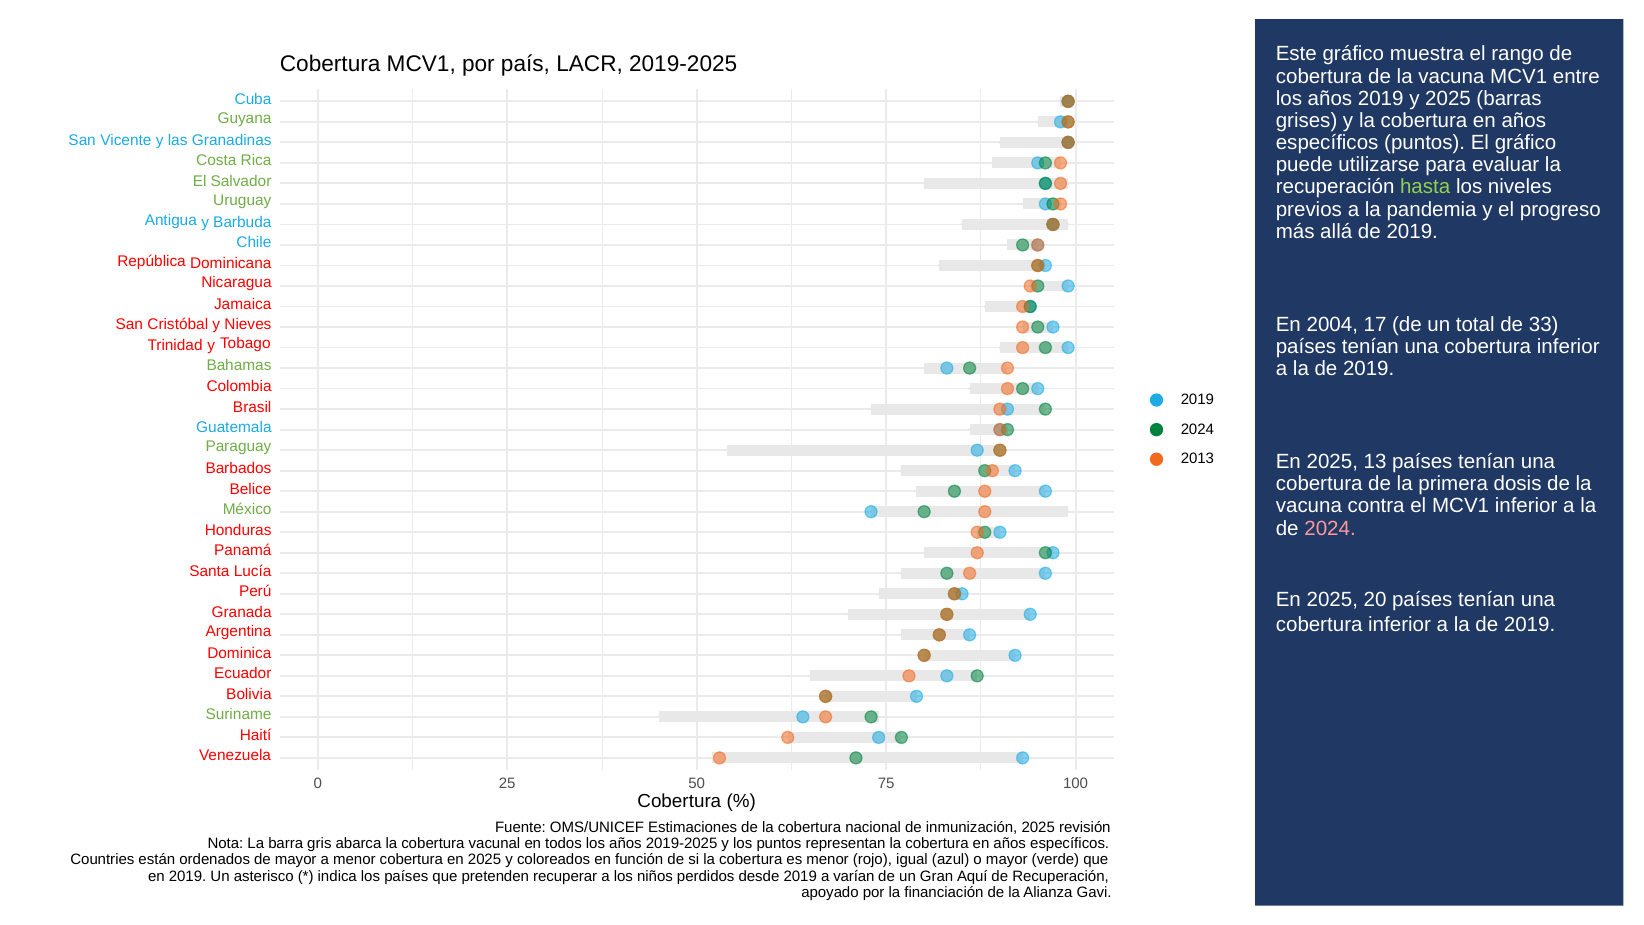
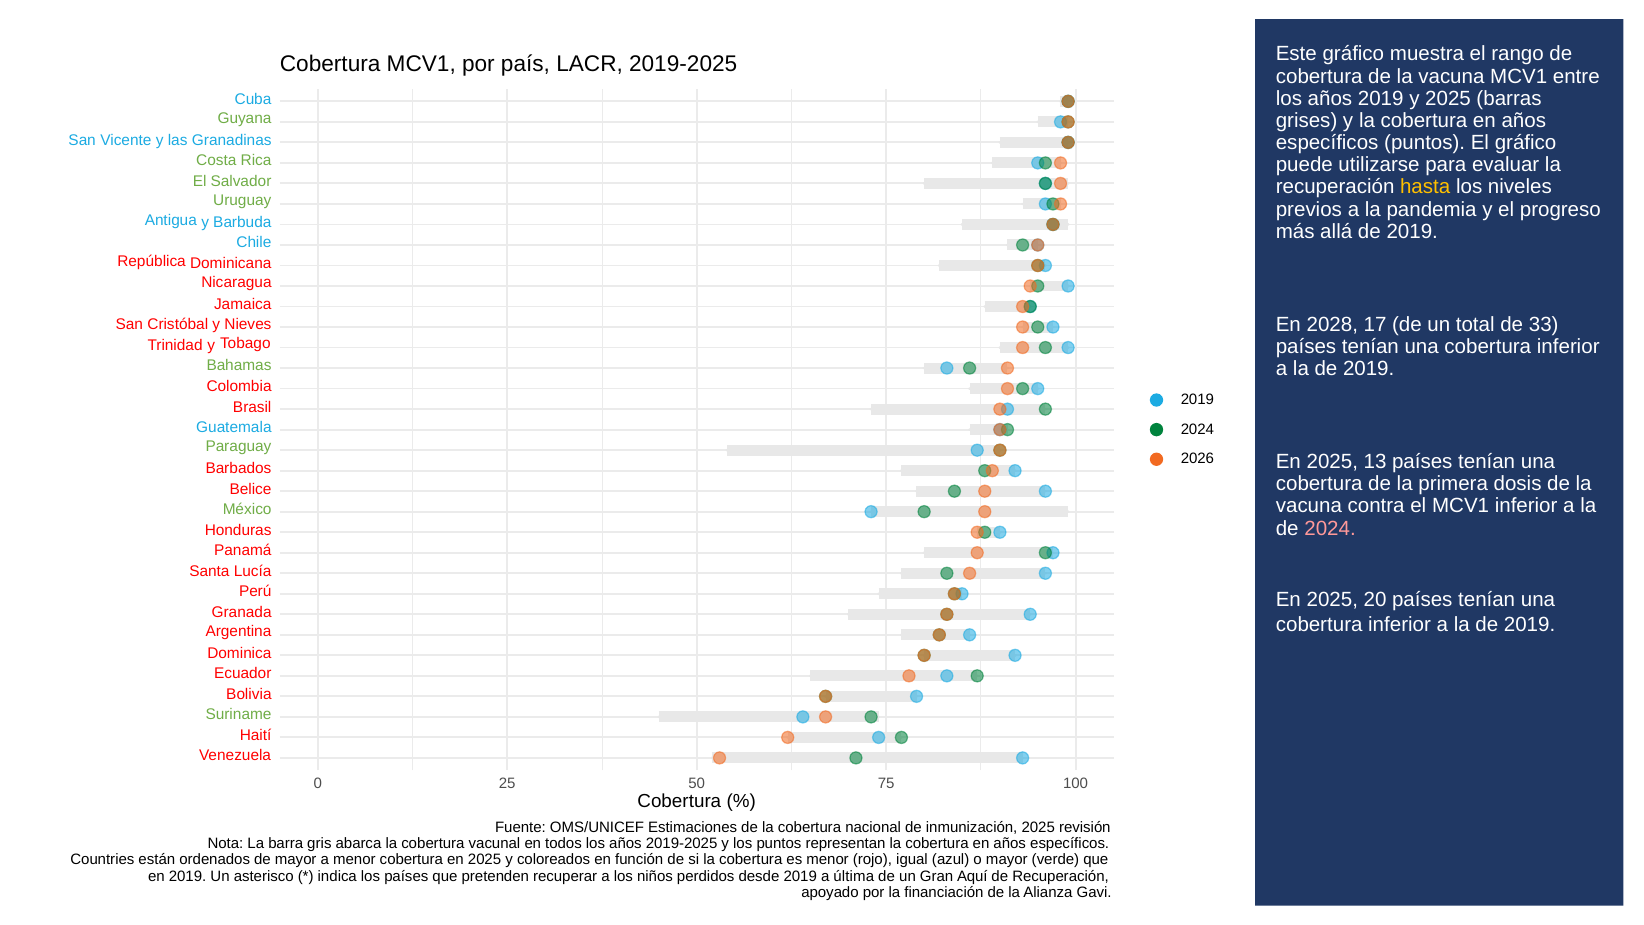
hasta colour: light green -> yellow (1425, 187)
2004: 2004 -> 2028 (1332, 324)
2013: 2013 -> 2026 (1197, 459)
varían: varían -> última (854, 876)
